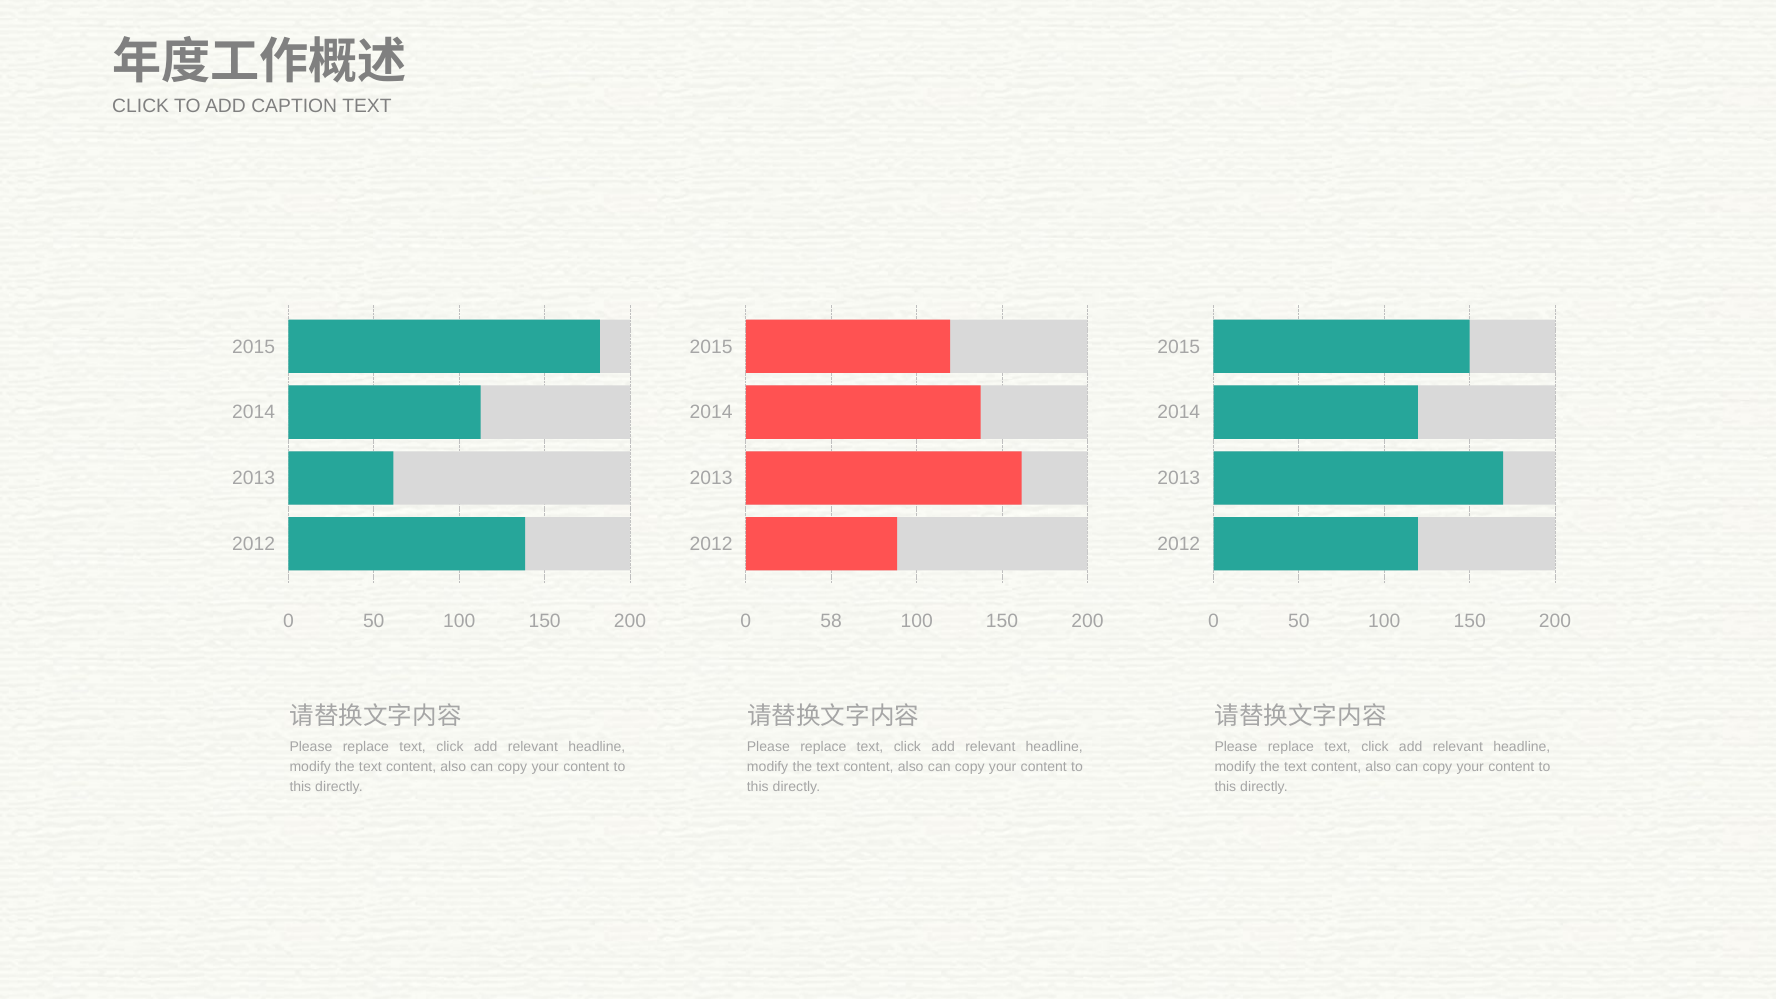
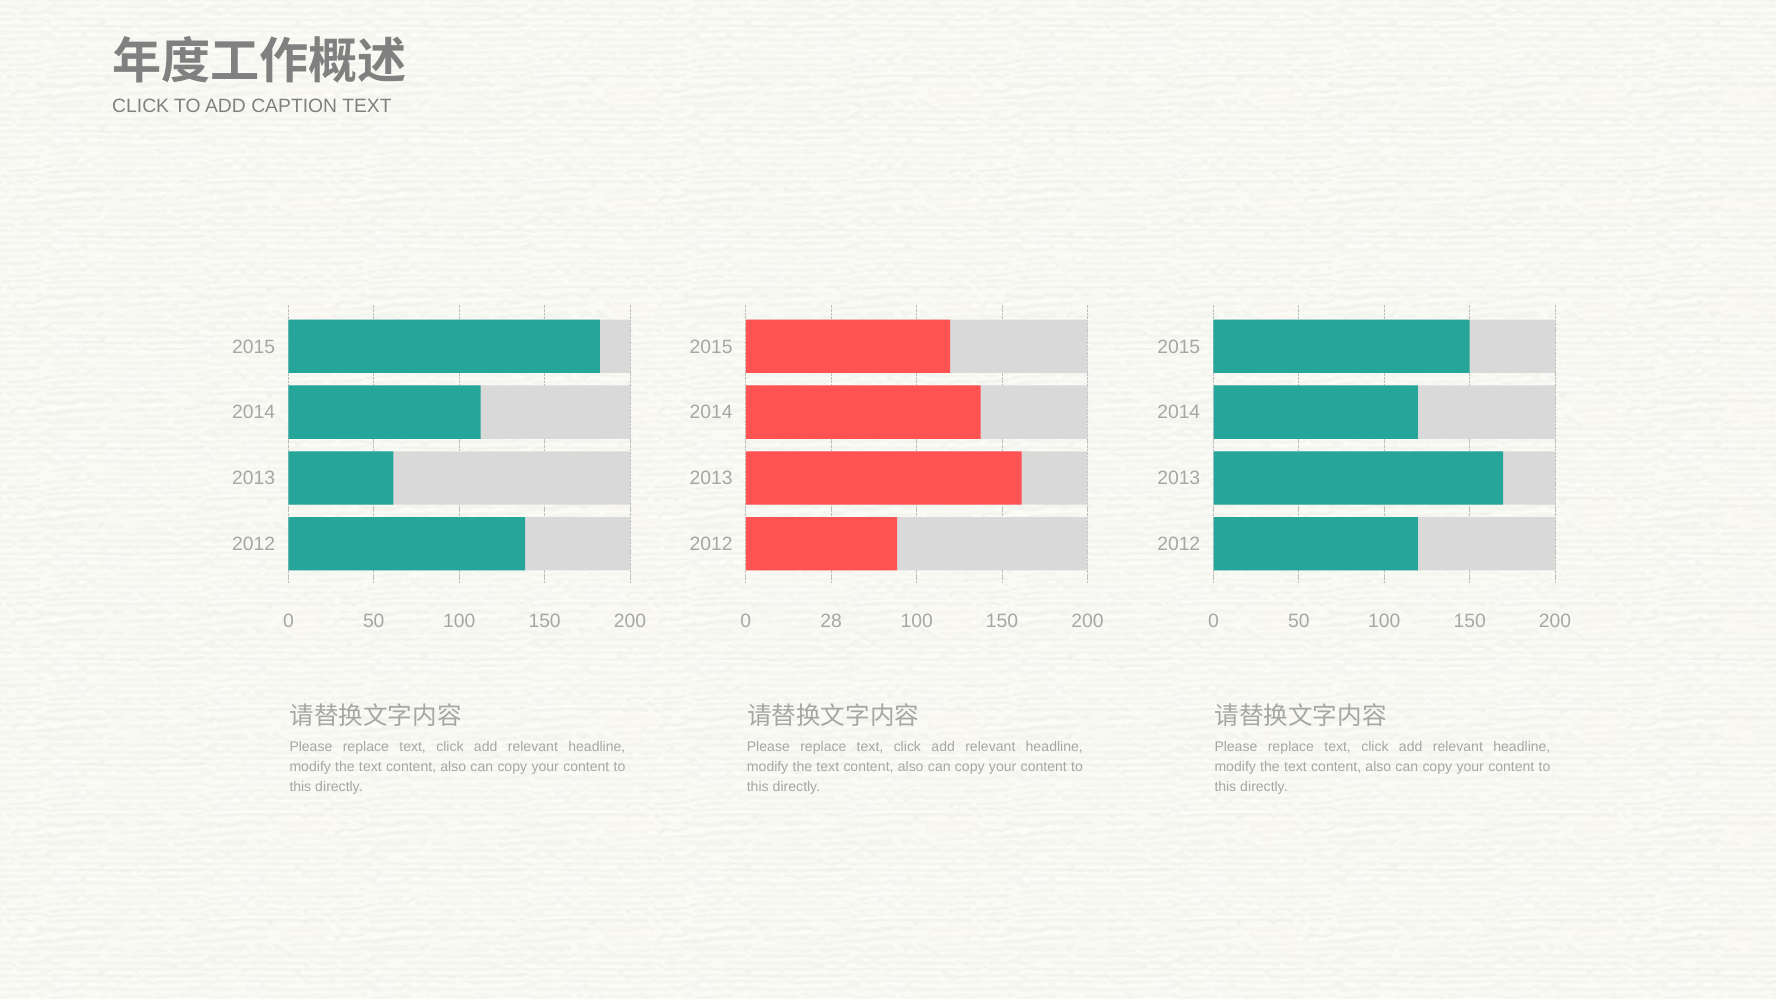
58: 58 -> 28 (831, 621)
